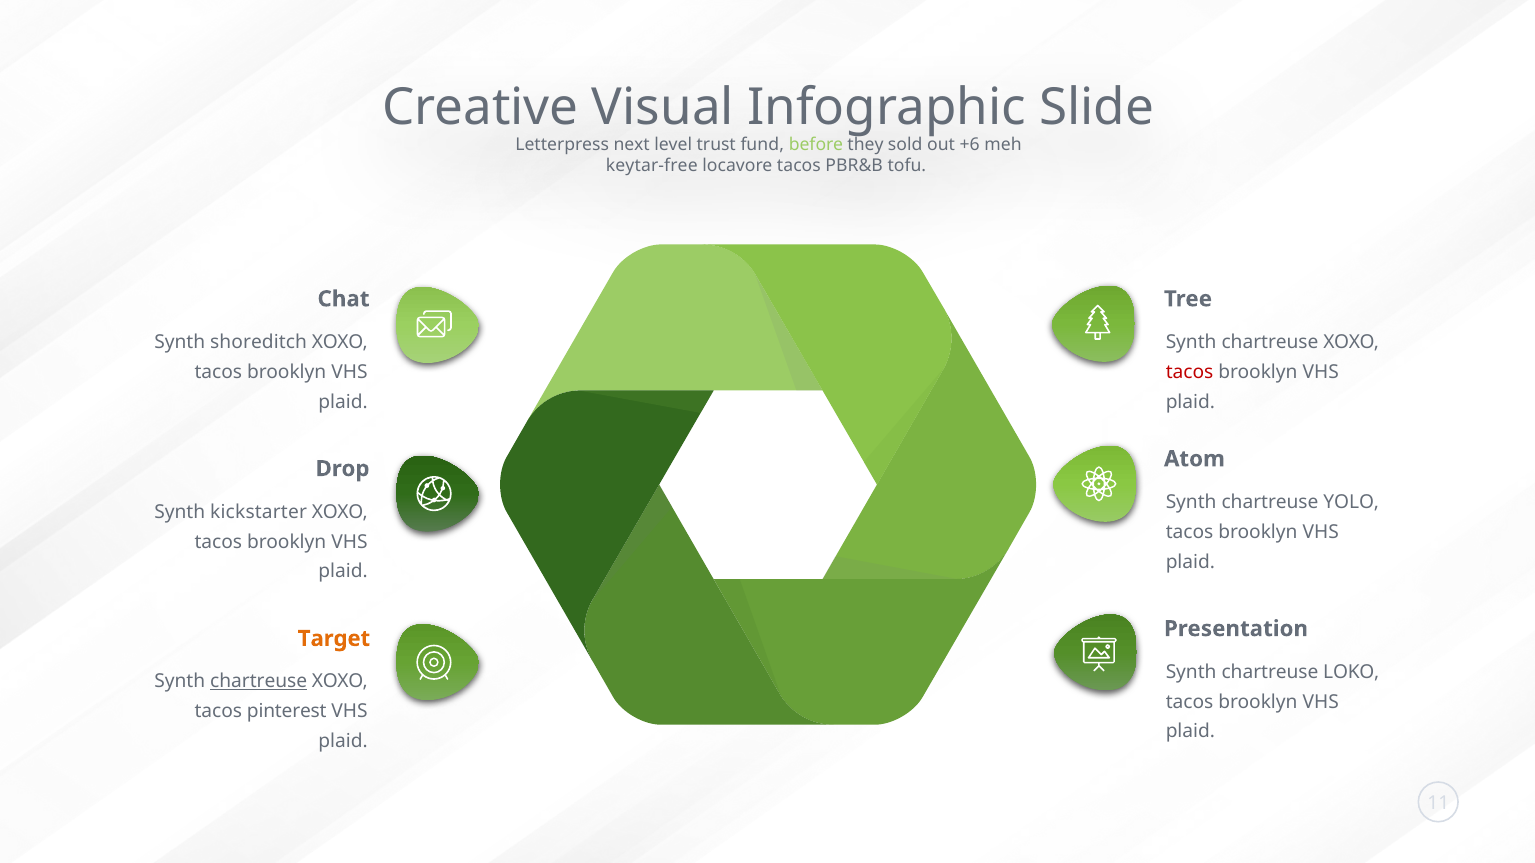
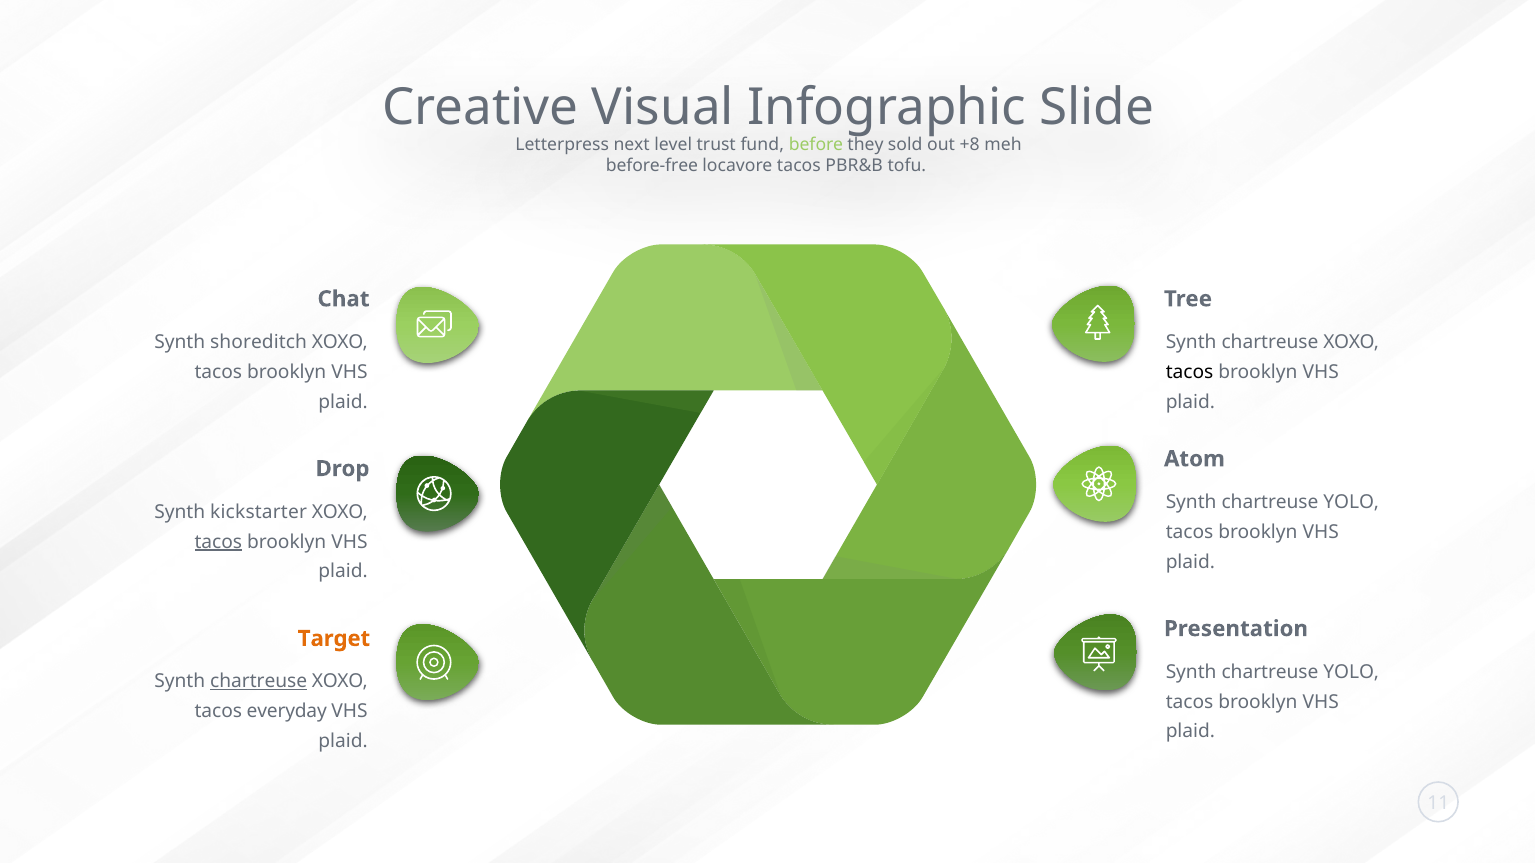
+6: +6 -> +8 (970, 145)
keytar-free: keytar-free -> before-free (652, 166)
tacos colour: red -> black (1190, 372)
tacos underline: none -> present (218, 542)
LOKO: LOKO -> YOLO (1351, 672)
pinterest: pinterest -> everyday (287, 712)
